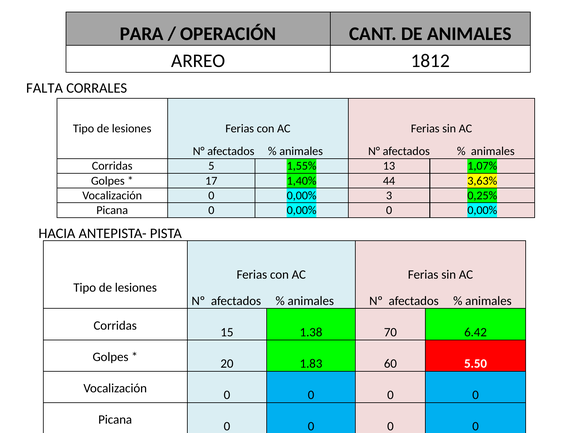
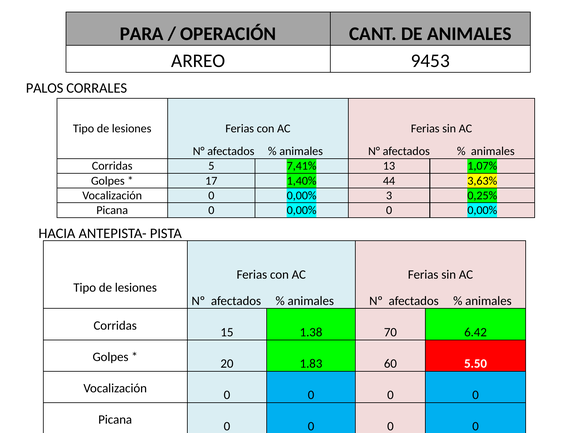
1812: 1812 -> 9453 (430, 61)
FALTA: FALTA -> PALOS (45, 88)
1,55%: 1,55% -> 7,41% (302, 166)
